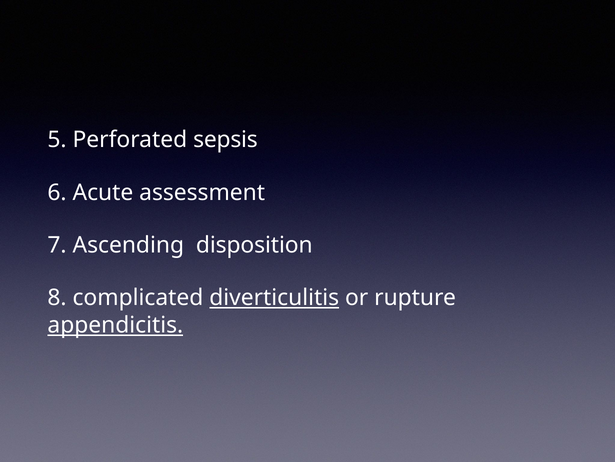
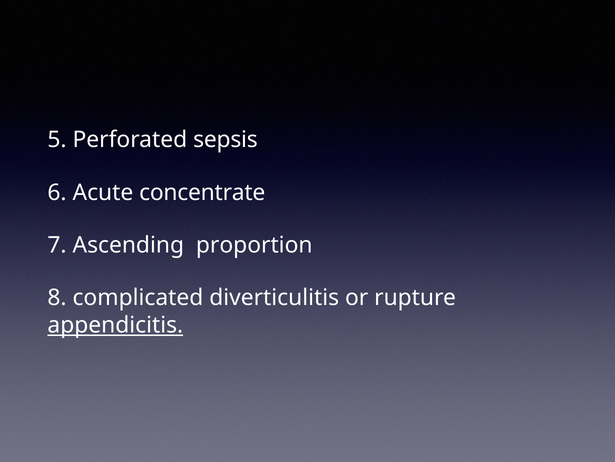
assessment: assessment -> concentrate (202, 192)
disposition: disposition -> proportion (254, 245)
diverticulitis underline: present -> none (274, 297)
